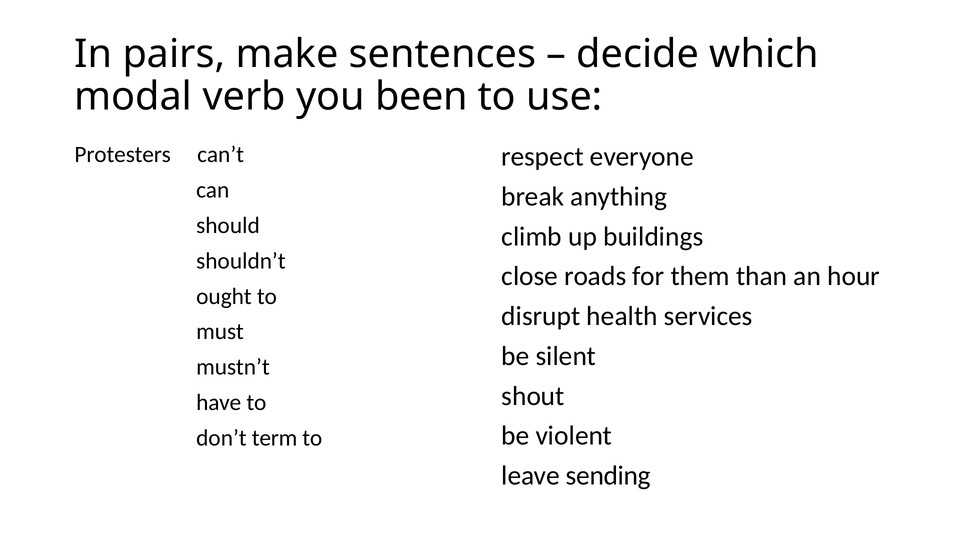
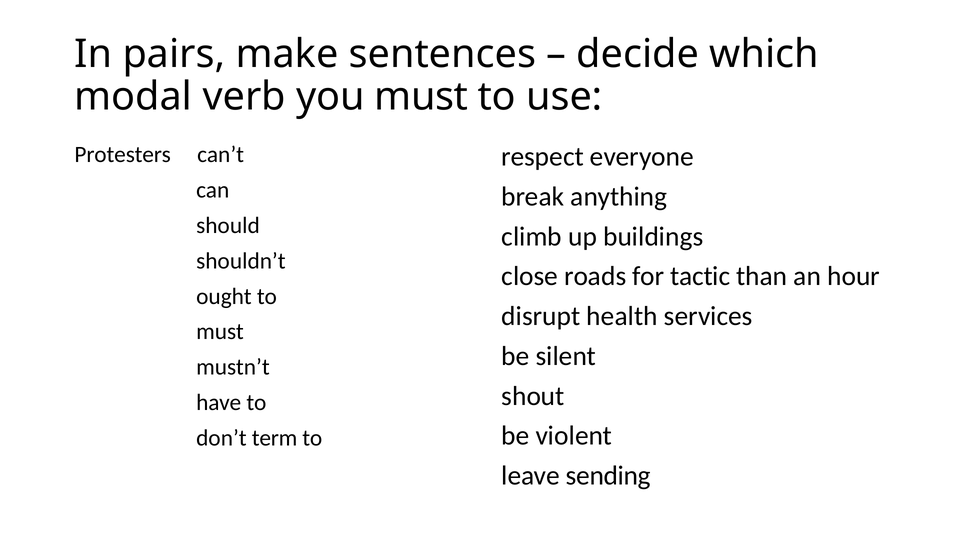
you been: been -> must (421, 97)
them: them -> tactic (700, 276)
